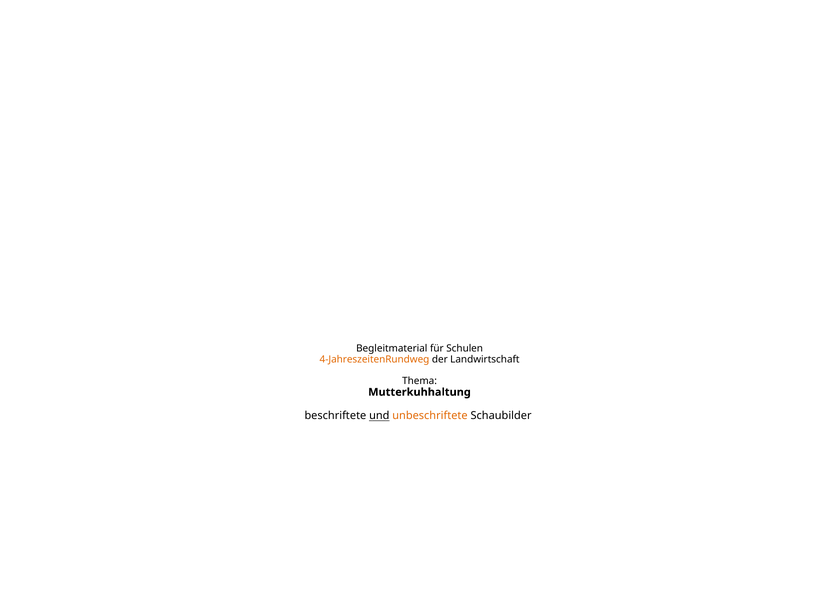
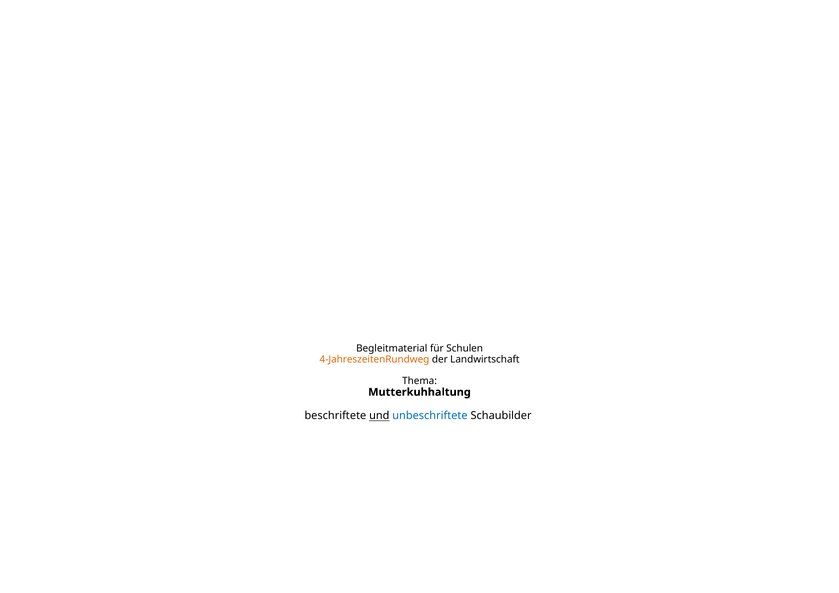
unbeschriftete colour: orange -> blue (430, 416)
